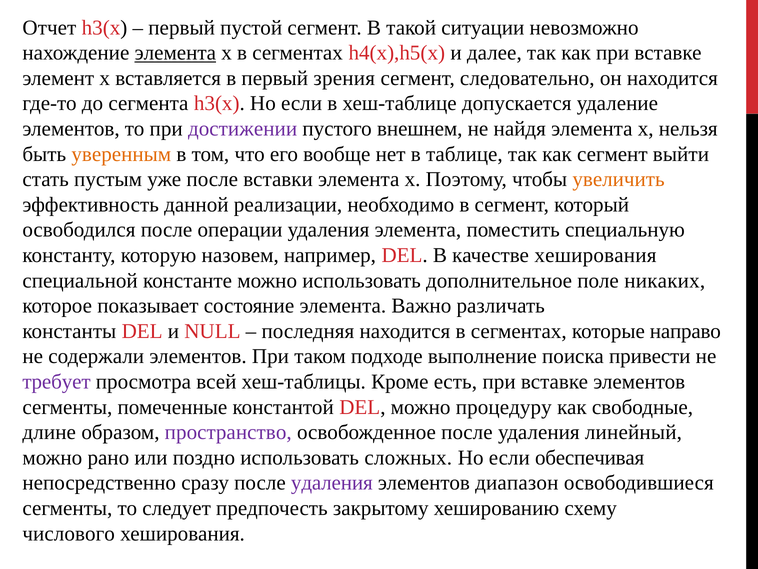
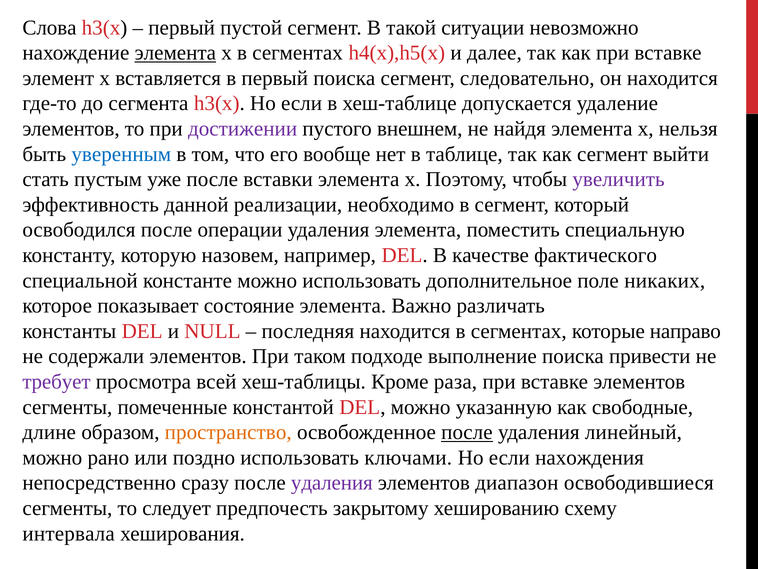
Отчет: Отчет -> Слова (49, 28)
первый зрения: зрения -> поиска (344, 78)
уверенным colour: orange -> blue (121, 154)
увеличить colour: orange -> purple (619, 179)
качестве хеширования: хеширования -> фактического (596, 255)
есть: есть -> раза (455, 381)
процедуру: процедуру -> указанную (504, 407)
пространство colour: purple -> orange (228, 432)
после underline: none -> present (467, 432)
сложных: сложных -> ключами (408, 457)
обеспечивая: обеспечивая -> нахождения (590, 457)
числового: числового -> интервала (69, 533)
